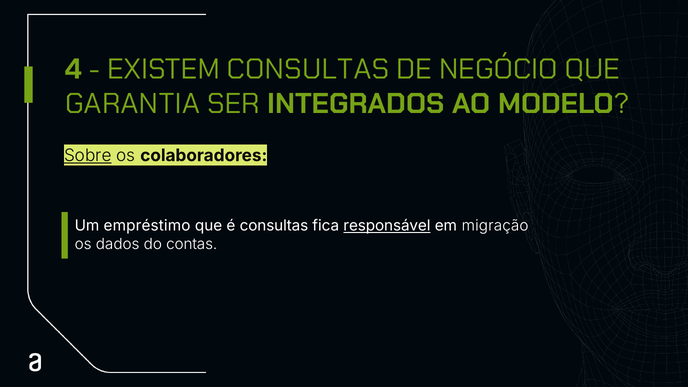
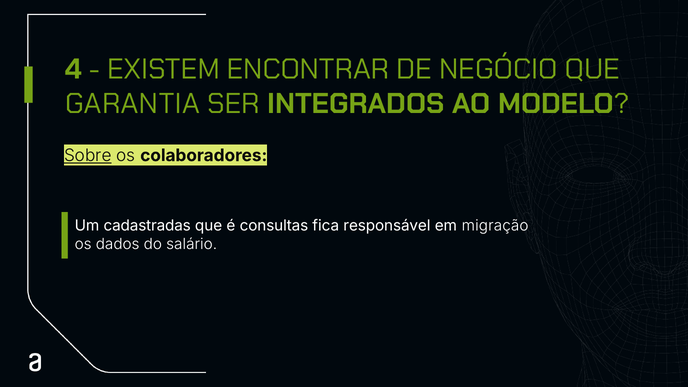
EXISTEM CONSULTAS: CONSULTAS -> ENCONTRAR (308, 69)
empréstimo: empréstimo -> cadastradas (147, 226)
responsável underline: present -> none (387, 226)
contas: contas -> salário (192, 244)
